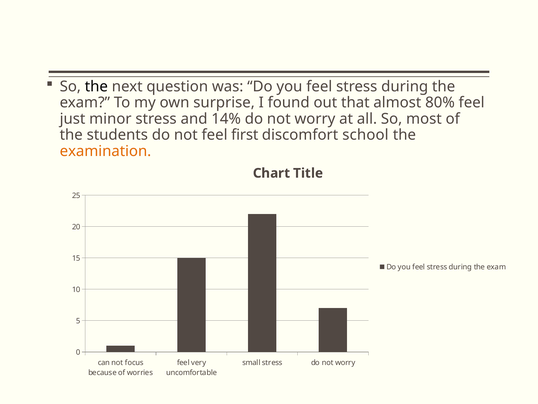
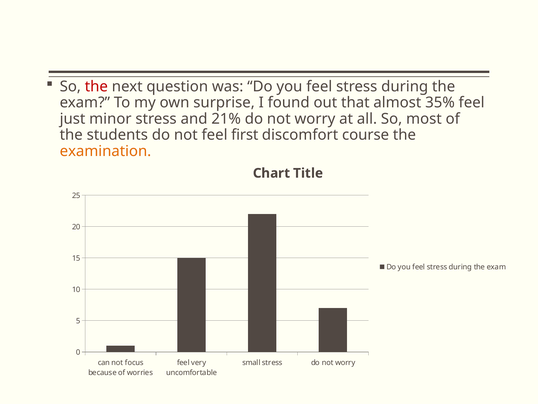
the colour: black -> red (96, 86)
80%: 80% -> 35% (440, 102)
14%: 14% -> 21% (226, 119)
school: school -> course (366, 135)
